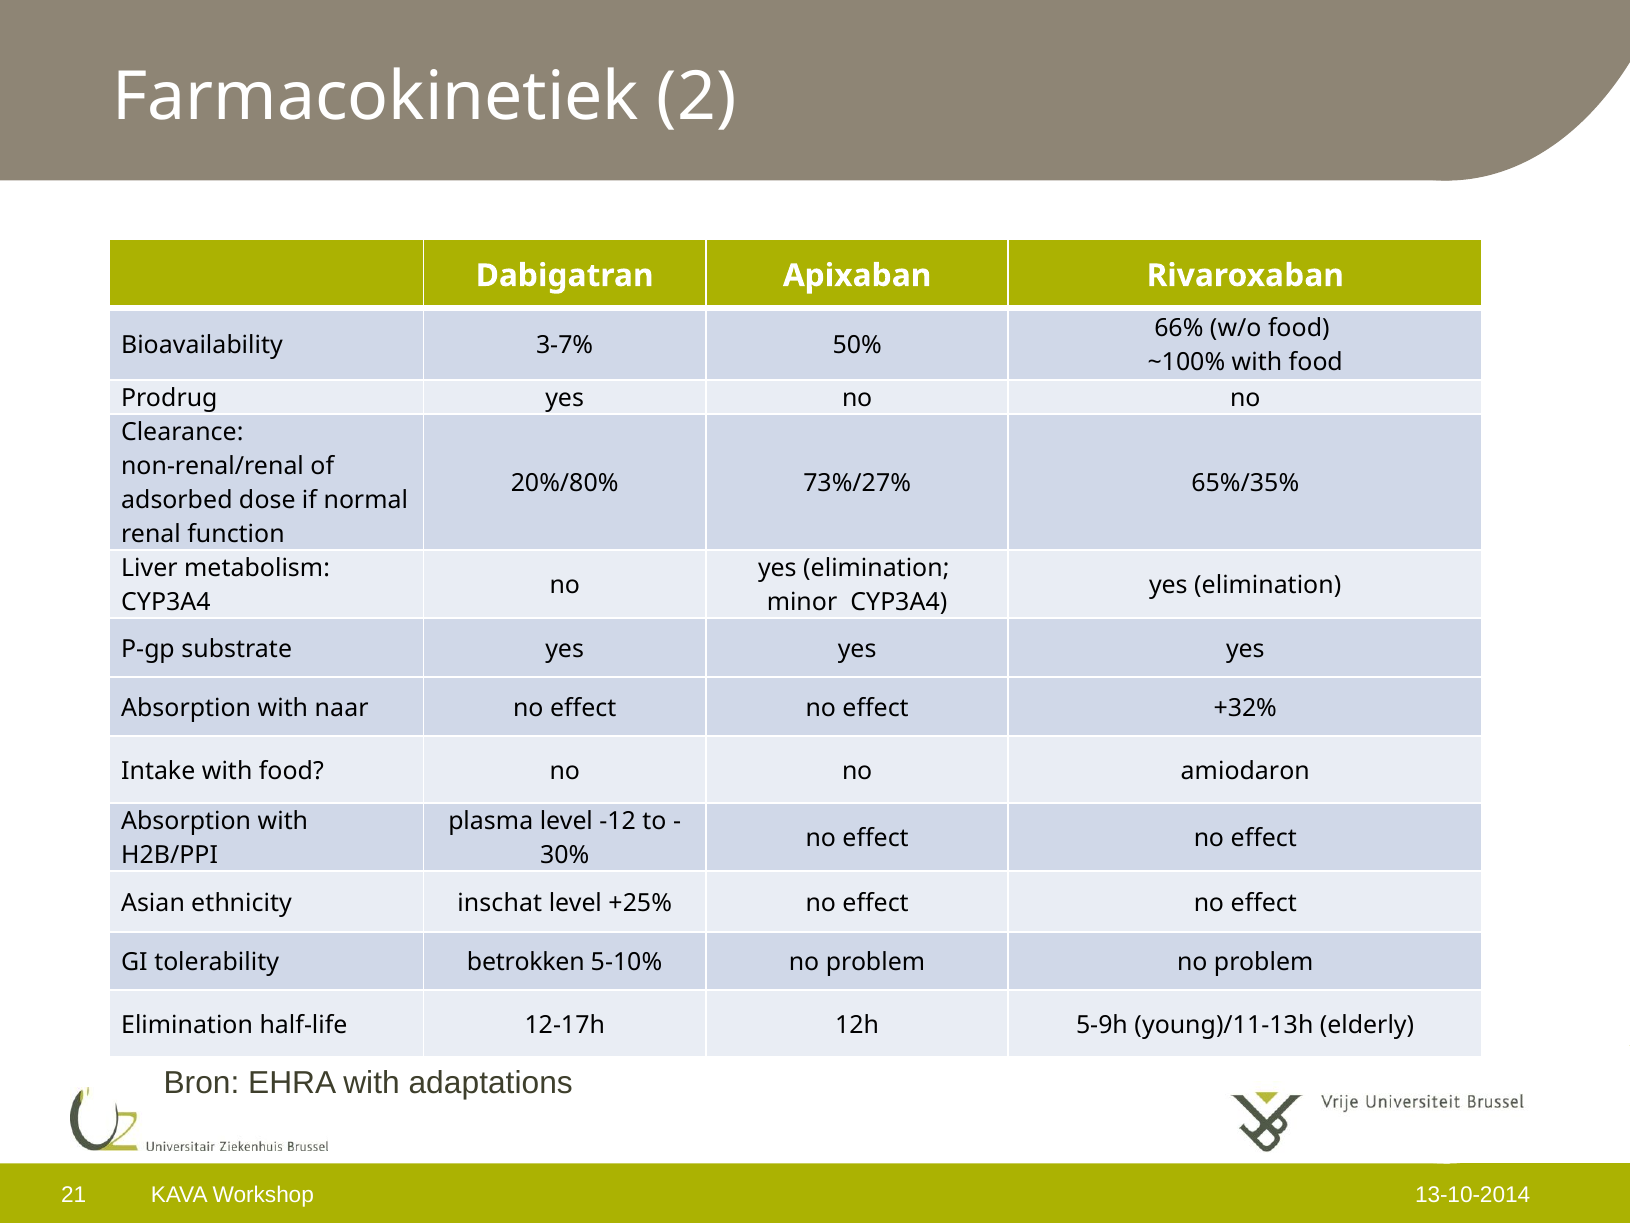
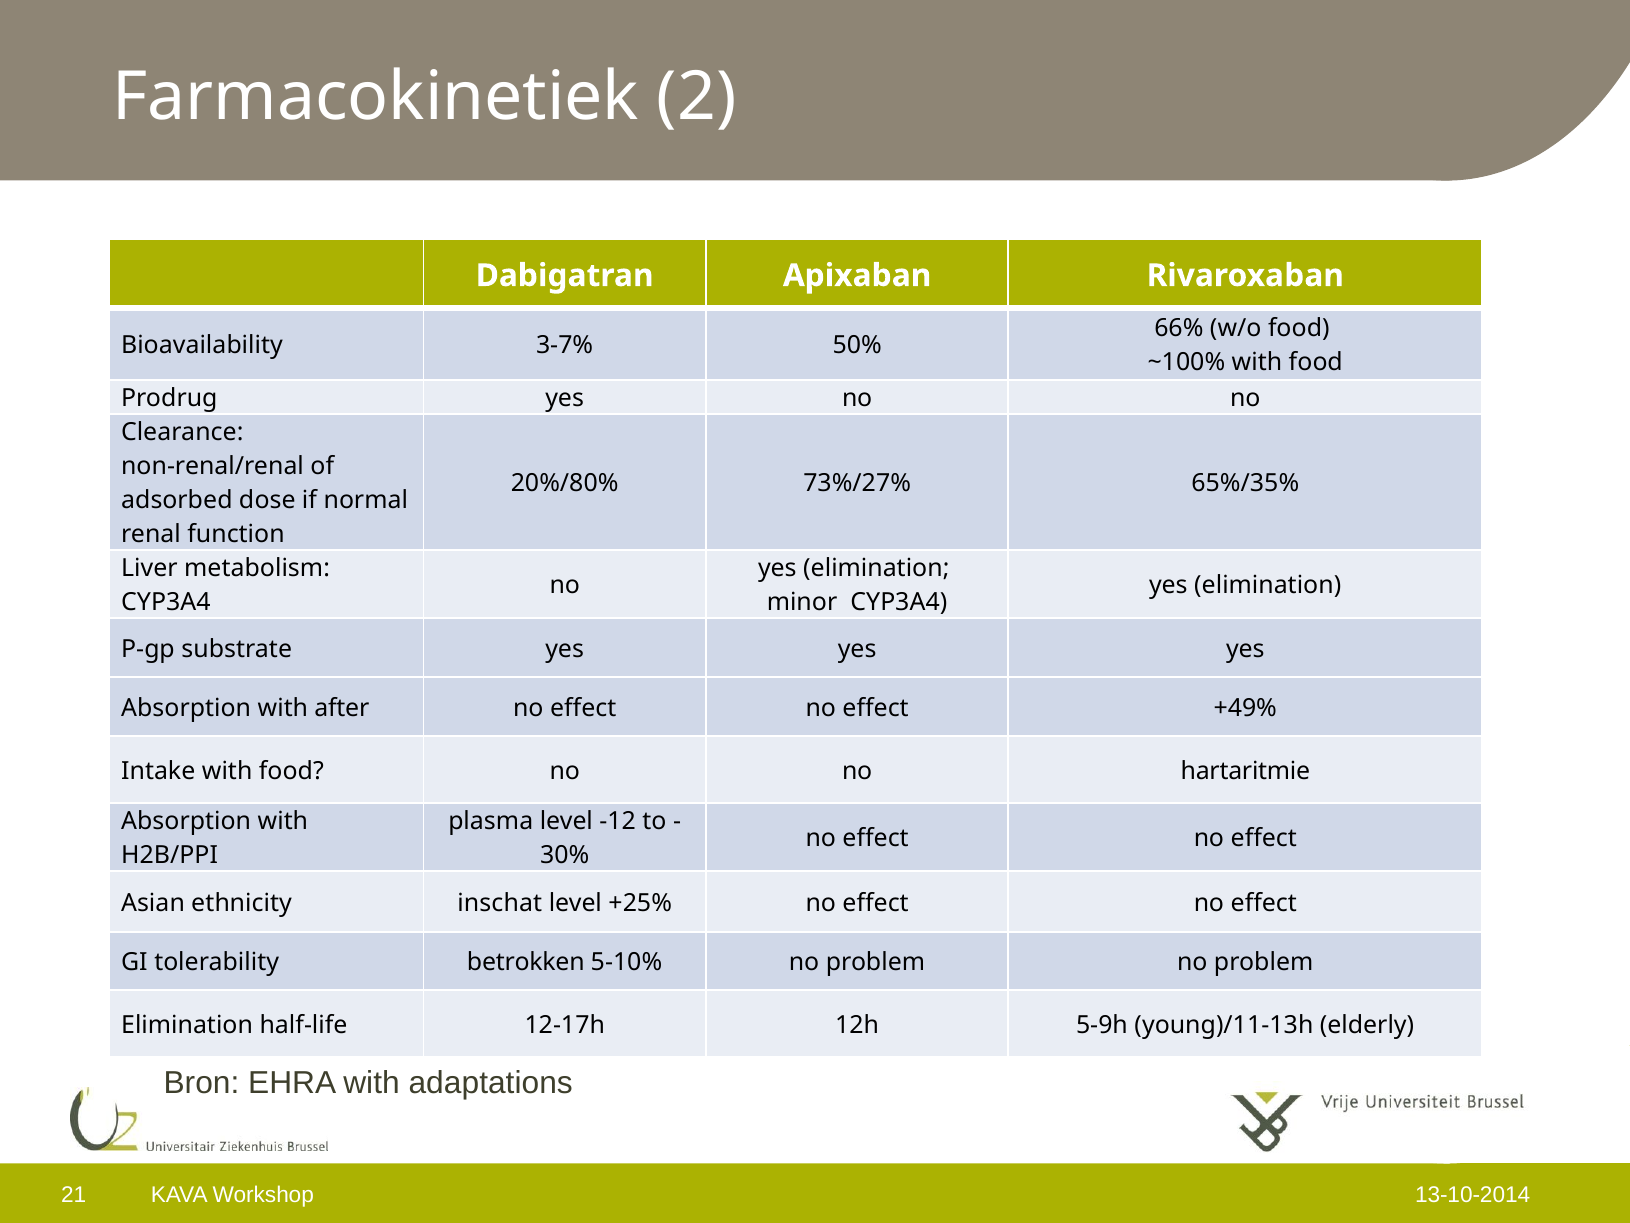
naar: naar -> after (342, 708)
+32%: +32% -> +49% (1245, 708)
amiodaron: amiodaron -> hartaritmie (1245, 771)
